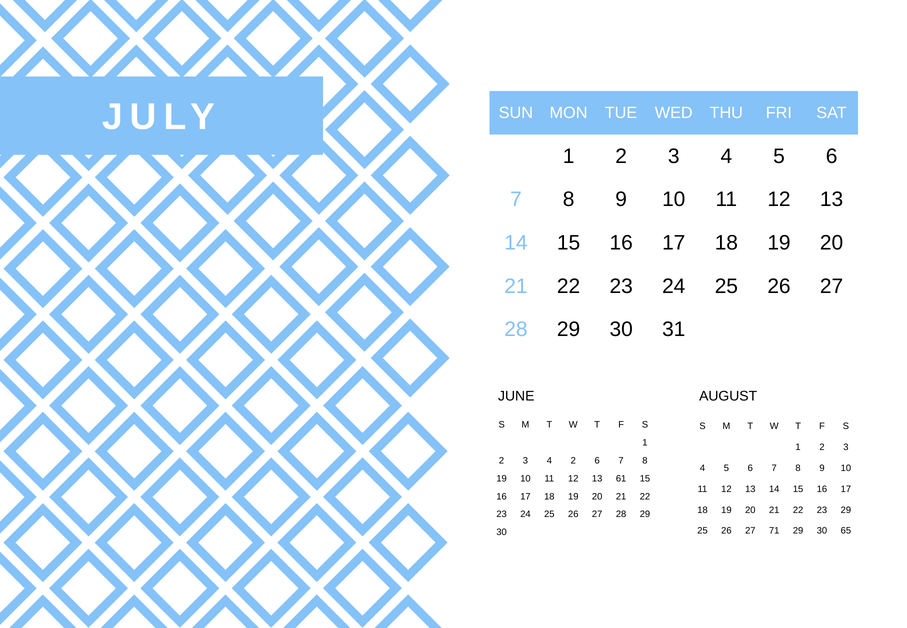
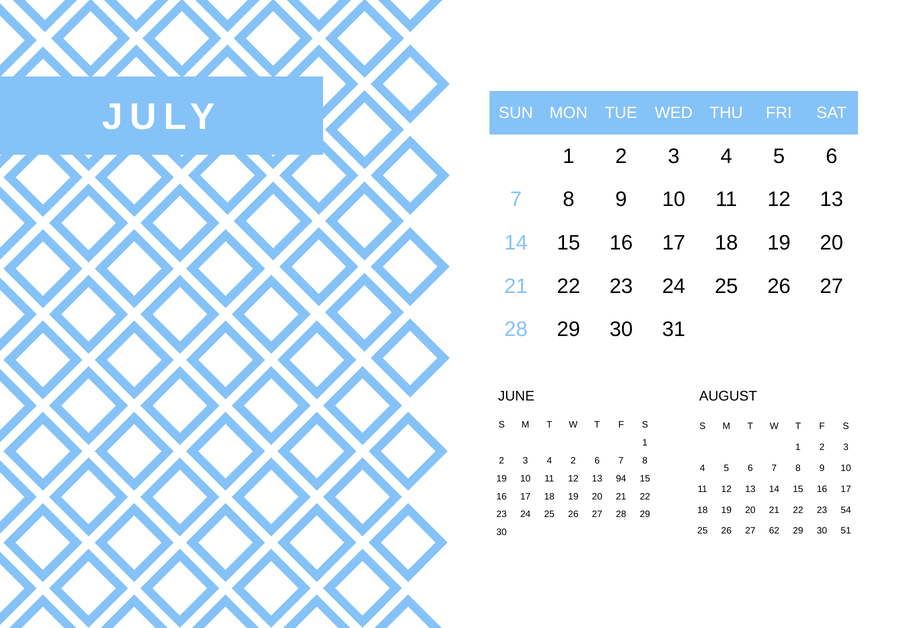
61: 61 -> 94 (621, 478)
23 29: 29 -> 54 (846, 510)
71: 71 -> 62 (774, 531)
65: 65 -> 51 (846, 531)
